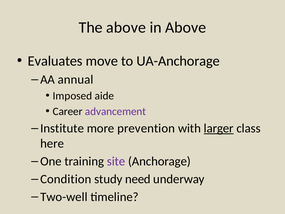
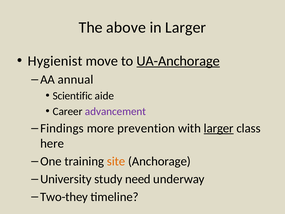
in Above: Above -> Larger (186, 27)
Evaluates: Evaluates -> Hygienist (55, 61)
UA-Anchorage underline: none -> present (178, 61)
Imposed: Imposed -> Scientific (73, 96)
Institute: Institute -> Findings (62, 128)
site colour: purple -> orange (116, 161)
Condition: Condition -> University (66, 179)
Two-well: Two-well -> Two-they (64, 197)
